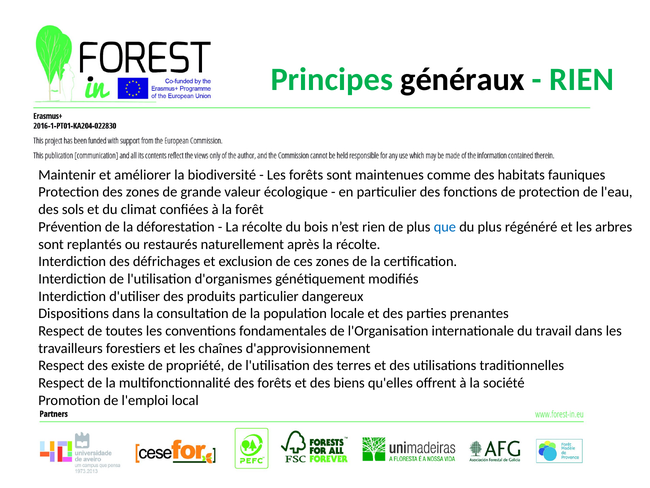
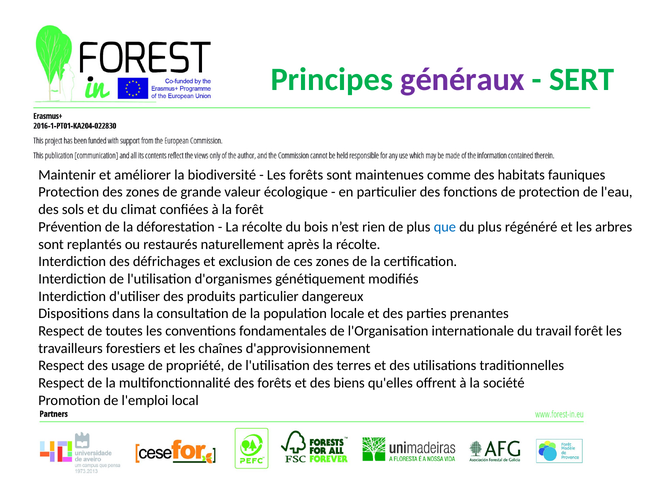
généraux colour: black -> purple (463, 79)
RIEN: RIEN -> SERT (582, 79)
travail dans: dans -> forêt (589, 331)
existe: existe -> usage (128, 365)
